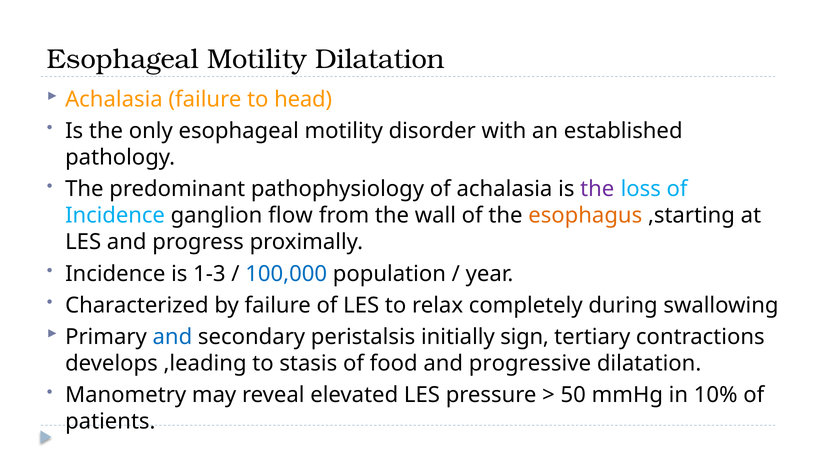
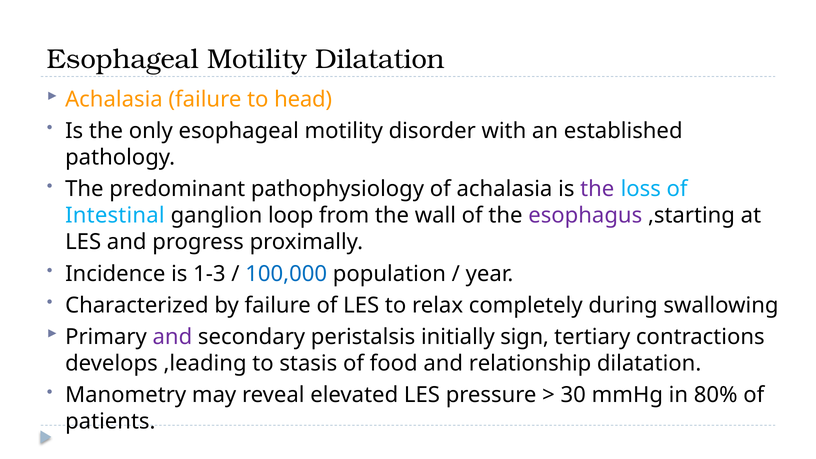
Incidence: Incidence -> Intestinal (115, 216)
flow: flow -> loop (291, 216)
esophagus colour: orange -> purple (585, 216)
and colour: blue -> purple (172, 337)
progressive: progressive -> relationship (530, 363)
50: 50 -> 30 (573, 395)
10%: 10% -> 80% (716, 395)
